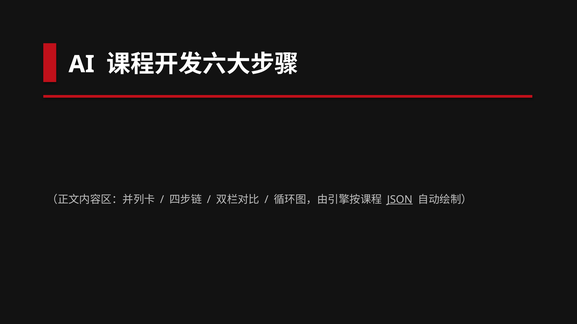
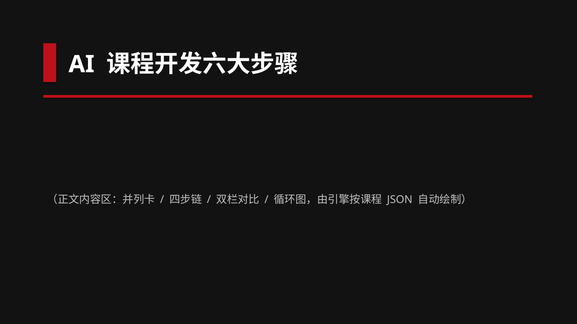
JSON underline: present -> none (400, 200)
